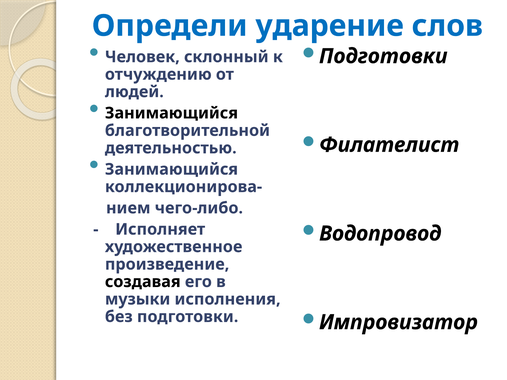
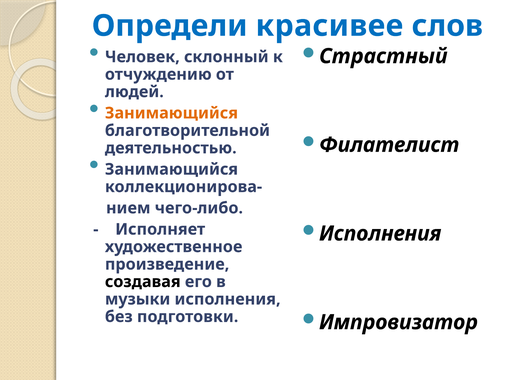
ударение: ударение -> красивее (329, 26)
Подготовки: Подготовки -> Страстный (383, 56)
Занимающийся colour: black -> orange (171, 113)
Водопровод: Водопровод -> Исполнения (380, 234)
